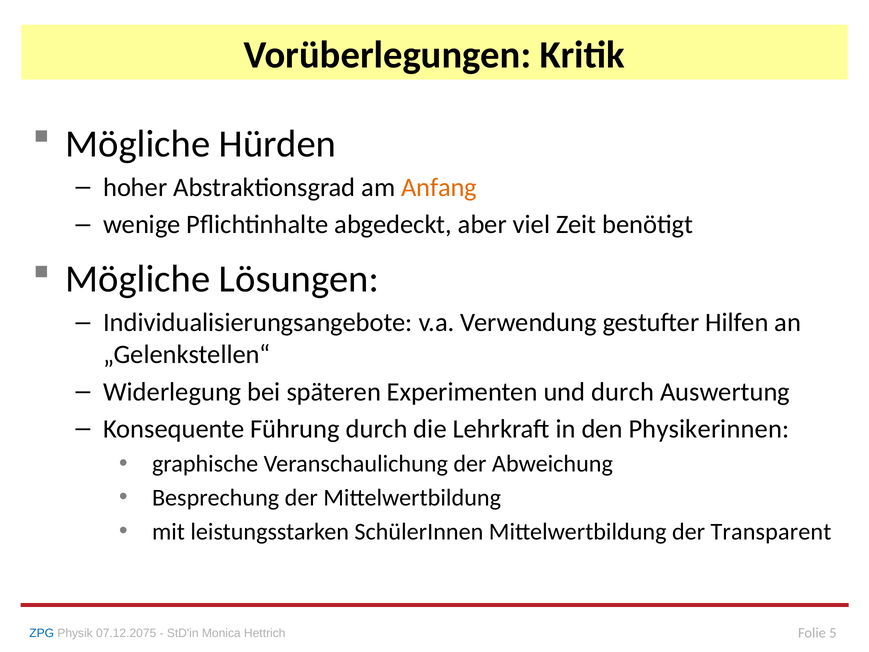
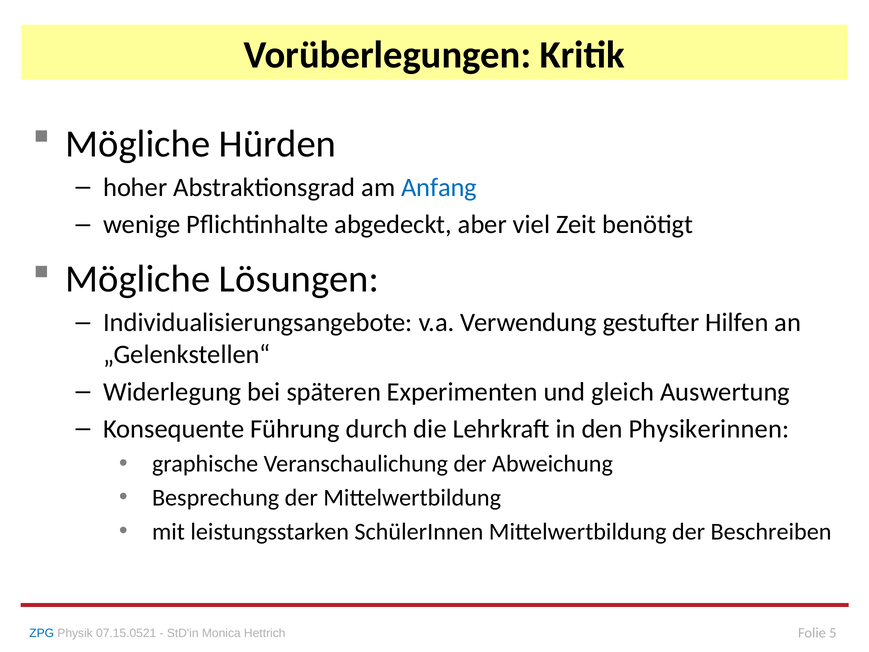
Anfang colour: orange -> blue (439, 187)
und durch: durch -> gleich (623, 392)
Transparent: Transparent -> Beschreiben (771, 531)
07.12.2075: 07.12.2075 -> 07.15.0521 (126, 633)
